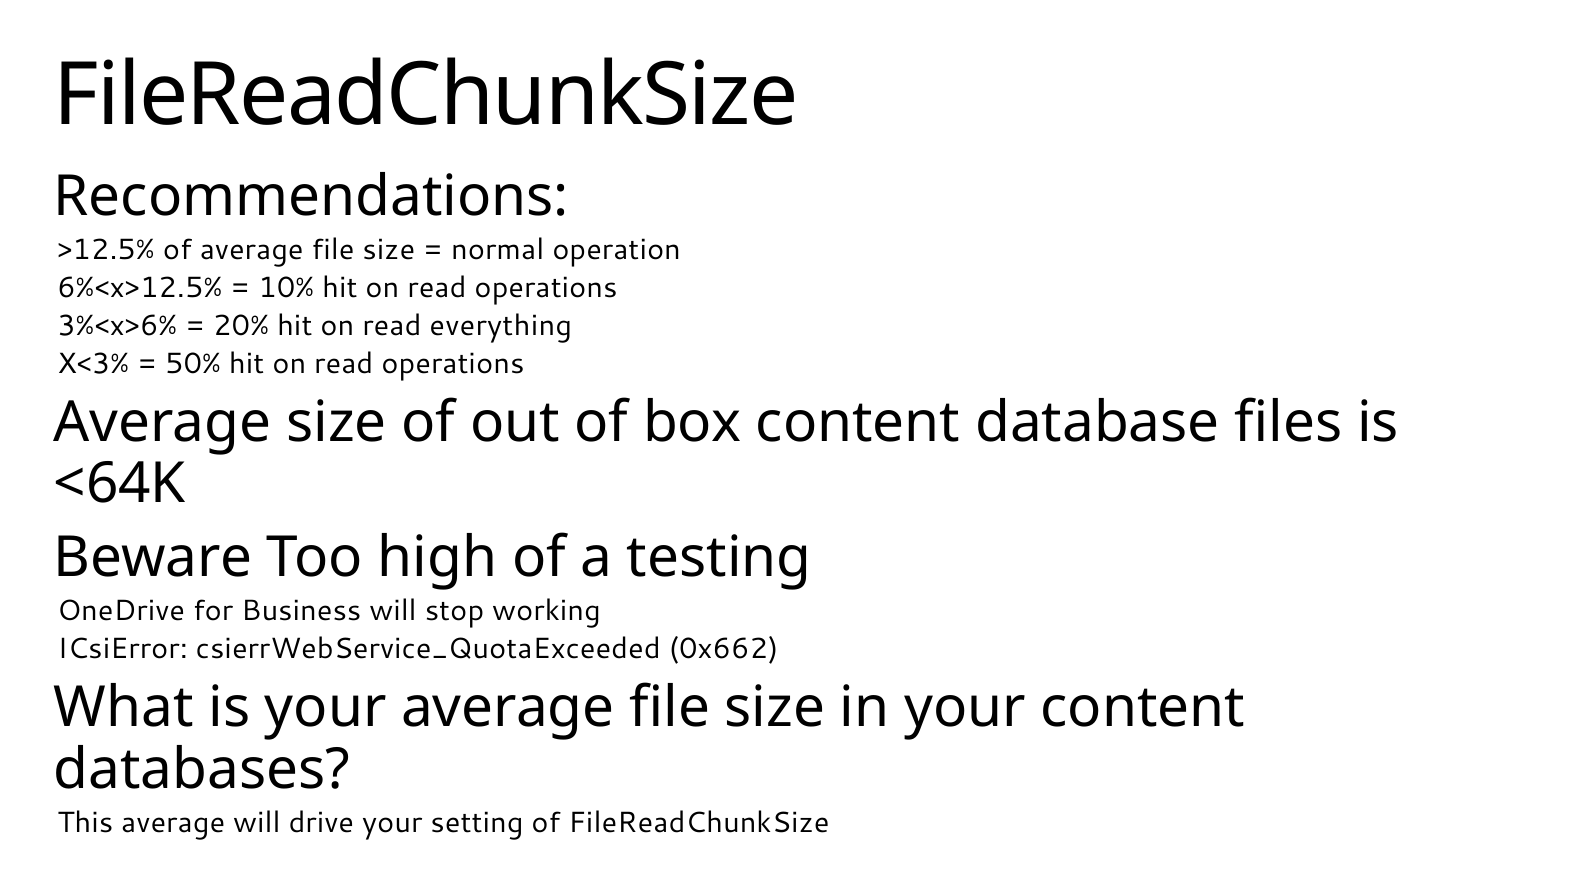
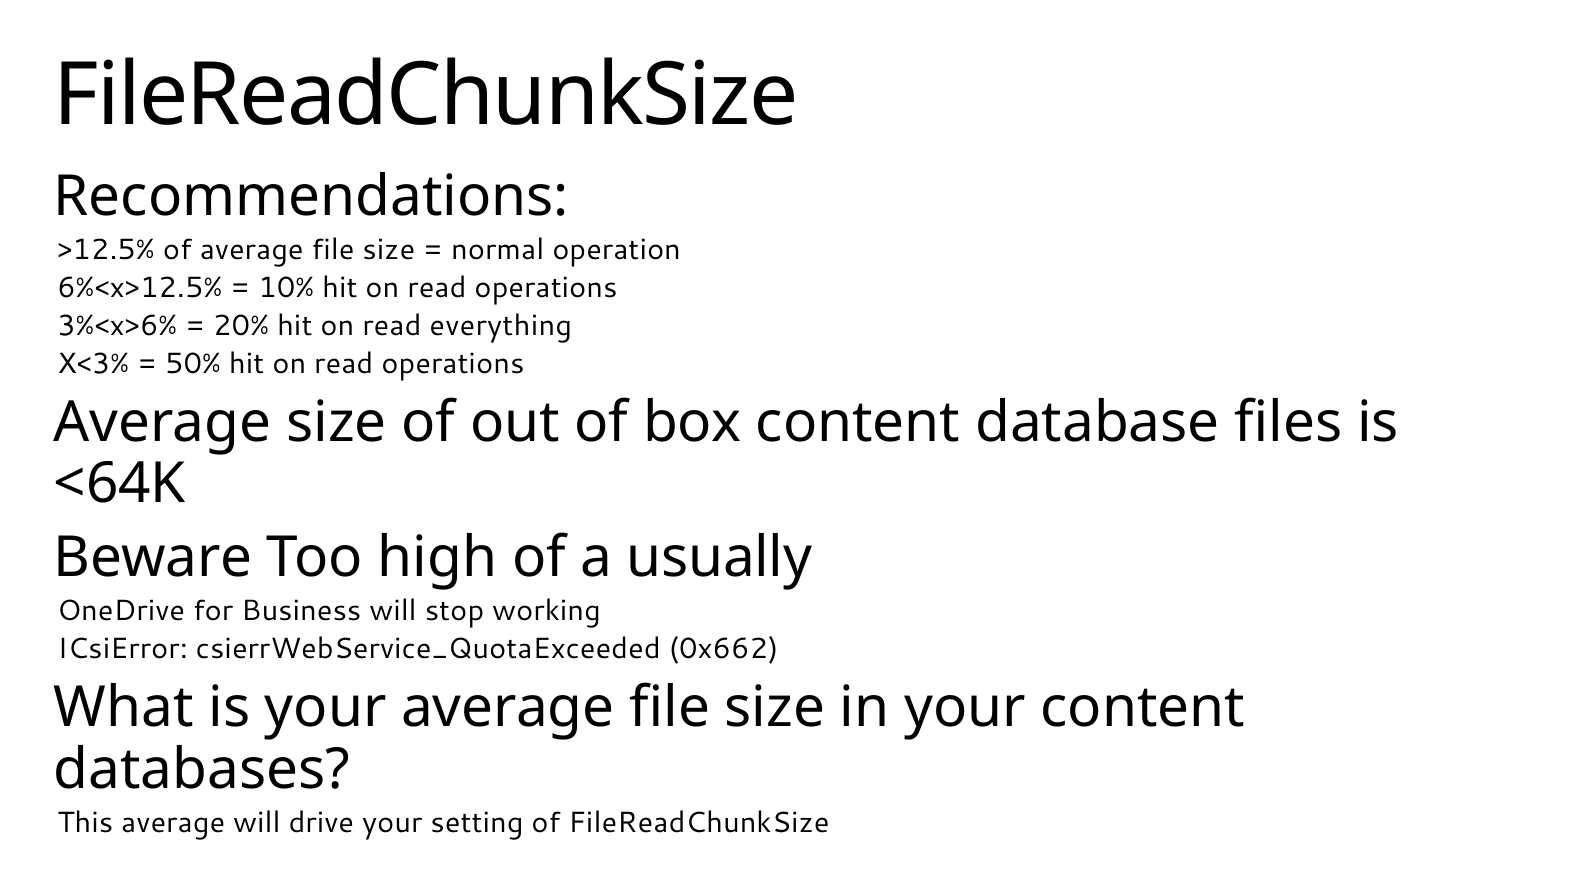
testing: testing -> usually (720, 558)
